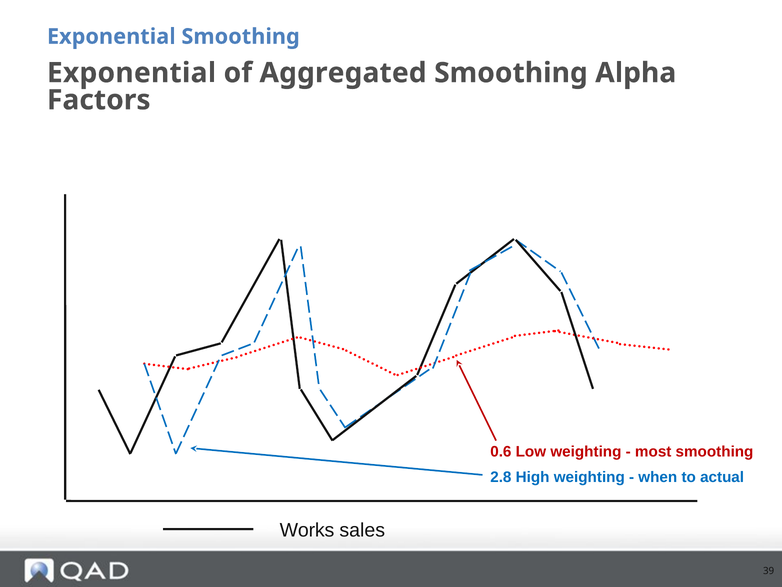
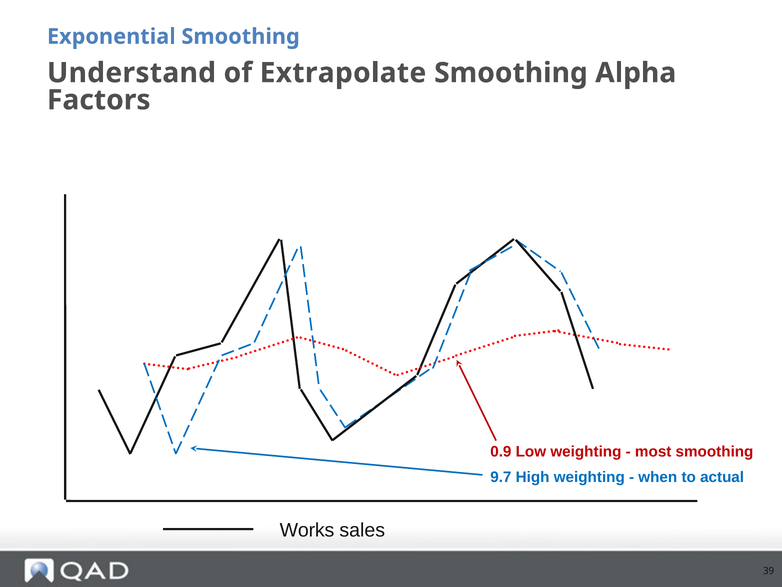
Exponential: Exponential -> Understand (131, 73)
Aggregated: Aggregated -> Extrapolate (343, 73)
0.6: 0.6 -> 0.9 (501, 451)
2.8: 2.8 -> 9.7 (501, 477)
